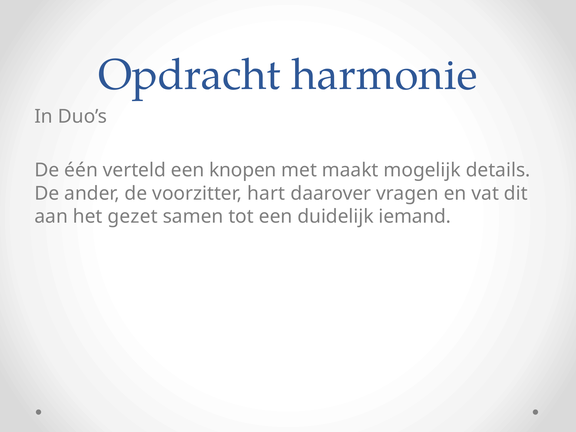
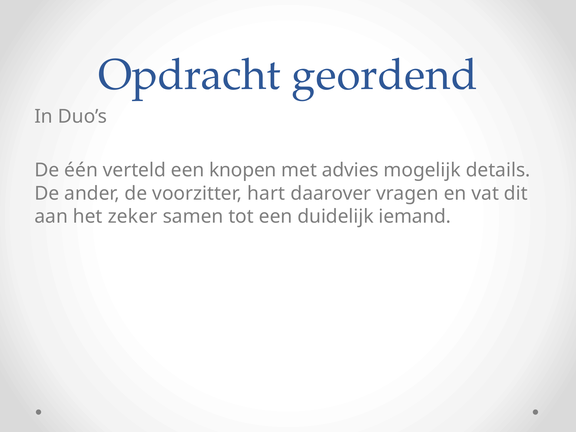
harmonie: harmonie -> geordend (384, 75)
maakt: maakt -> advies (350, 170)
gezet: gezet -> zeker (133, 216)
